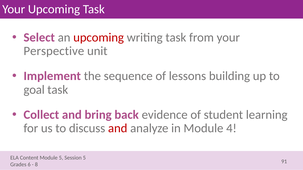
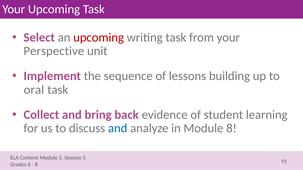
goal: goal -> oral (34, 90)
and colour: red -> blue (118, 129)
Module 4: 4 -> 8 (231, 129)
